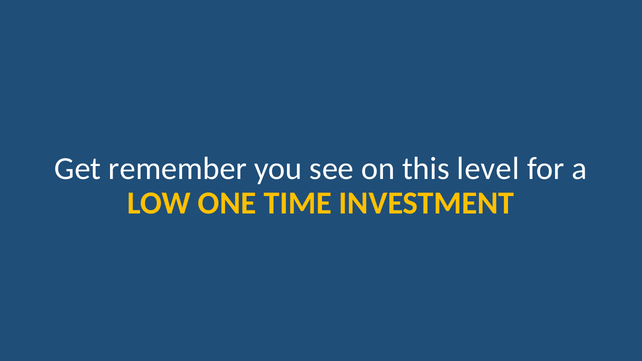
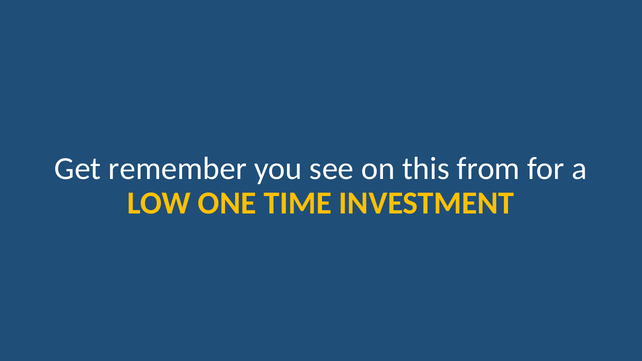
level: level -> from (488, 169)
